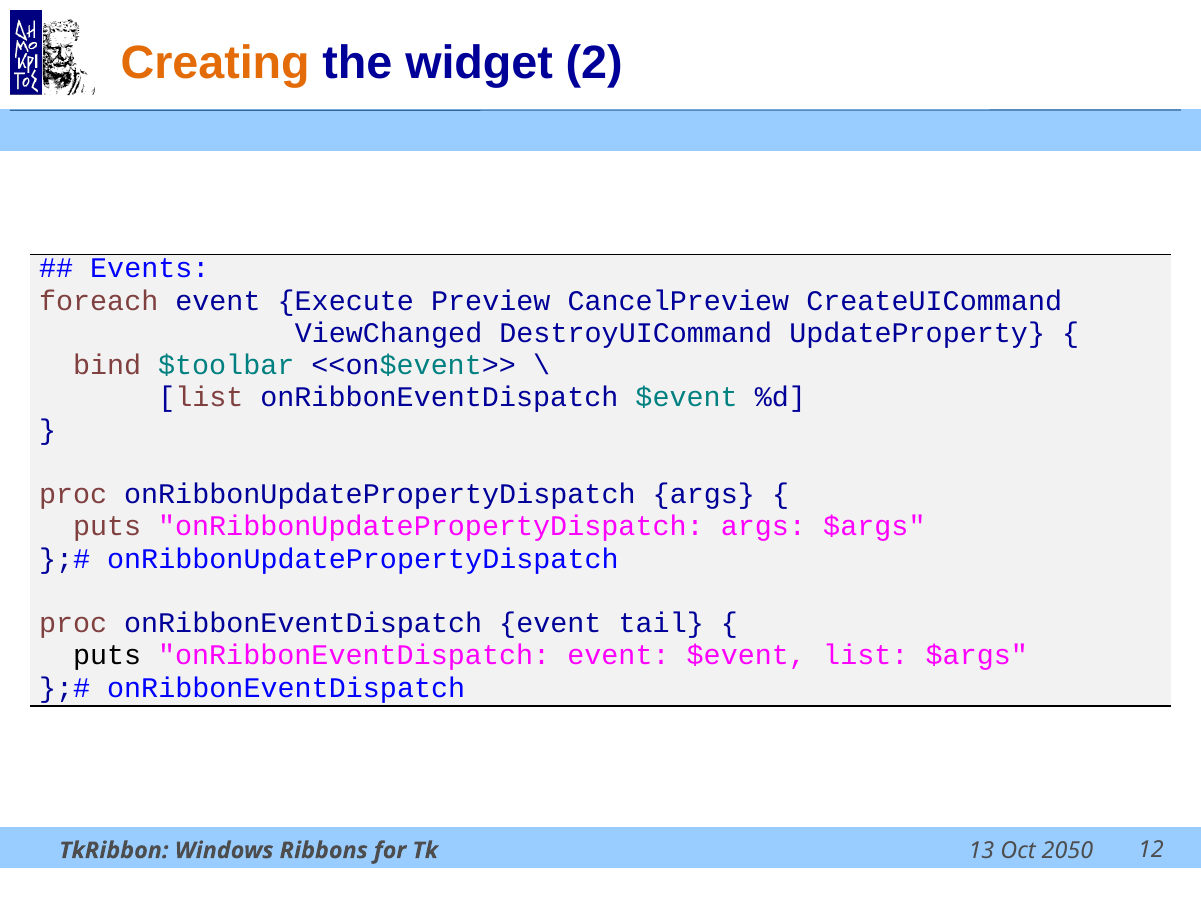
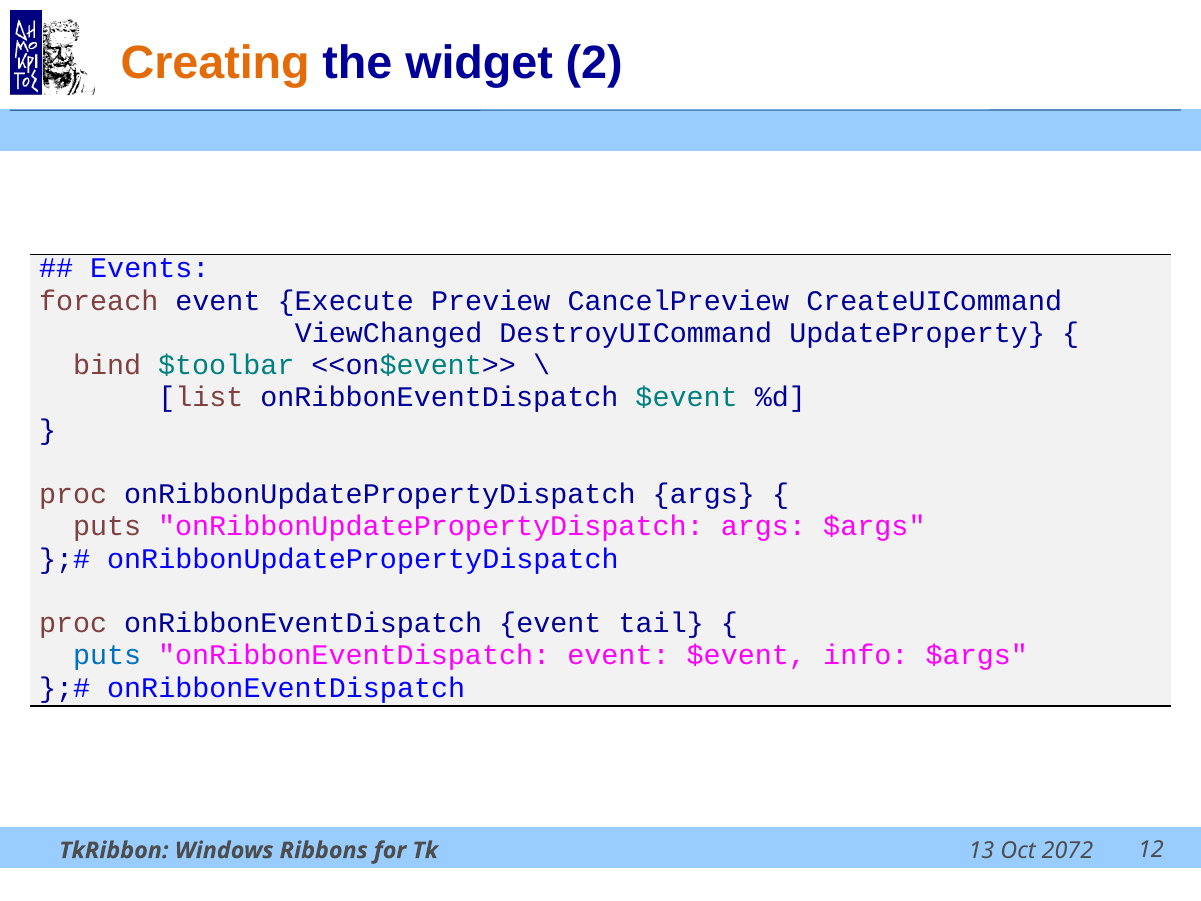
puts colour: black -> blue (107, 655)
$event list: list -> info (866, 655)
2050: 2050 -> 2072 (1067, 850)
